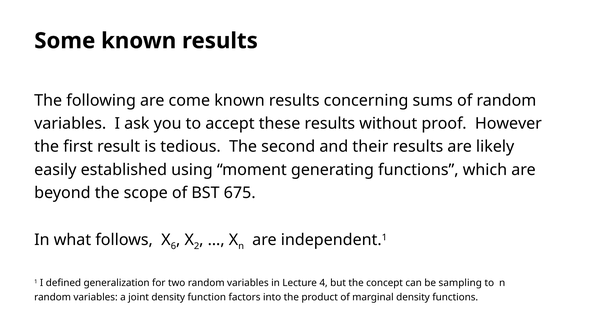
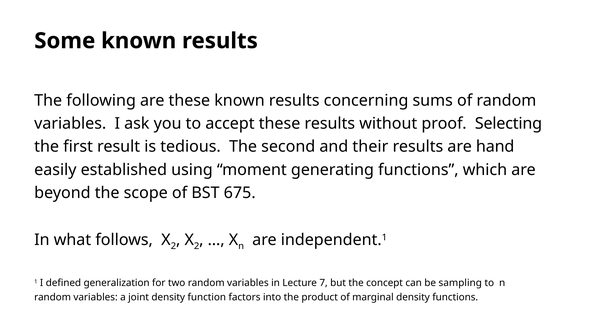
are come: come -> these (189, 100)
However: However -> Selecting (508, 123)
likely: likely -> hand (495, 146)
6: 6 -> 2 (173, 246)
4: 4 -> 7 (324, 283)
